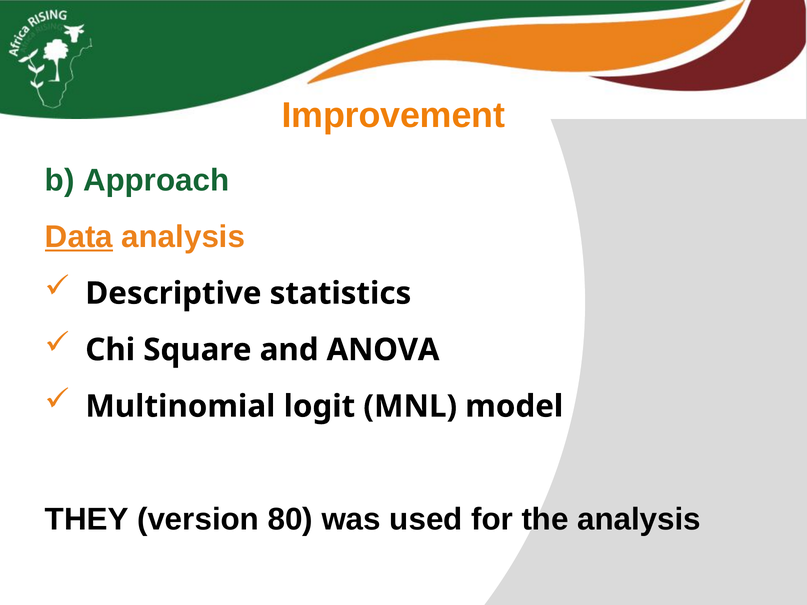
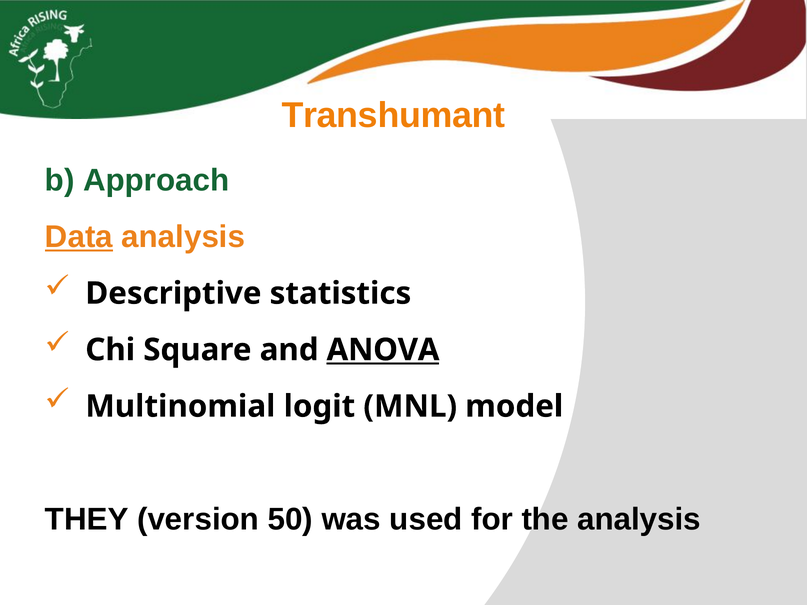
Improvement: Improvement -> Transhumant (393, 115)
ANOVA underline: none -> present (383, 350)
80: 80 -> 50 (290, 520)
